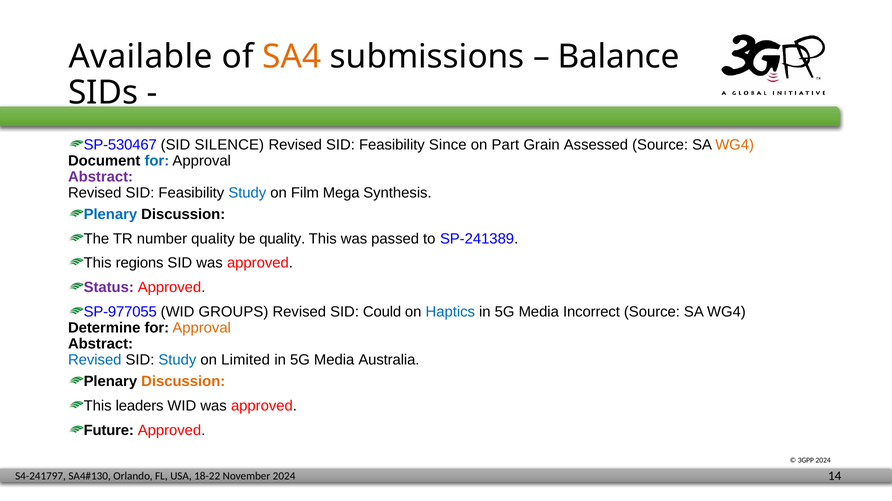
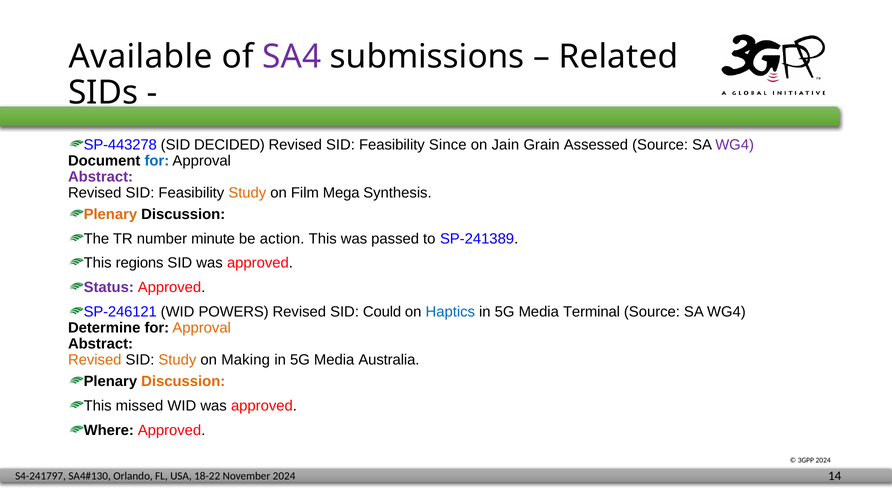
SA4 colour: orange -> purple (292, 57)
Balance: Balance -> Related (618, 57)
SP-530467: SP-530467 -> SP-443278 (120, 145)
SILENCE: SILENCE -> DECIDED (229, 145)
Part: Part -> Jain (505, 145)
WG4 colour: orange -> purple (735, 145)
Study colour: blue -> orange (247, 193)
Plenary colour: blue -> orange (110, 215)
number quality: quality -> minute (213, 239)
be quality: quality -> action (282, 239)
SP-977055: SP-977055 -> SP-246121 (120, 312)
GROUPS: GROUPS -> POWERS (234, 312)
Incorrect: Incorrect -> Terminal (592, 312)
Revised colour: blue -> orange (95, 360)
Study colour: blue -> orange (177, 360)
Limited: Limited -> Making (246, 360)
leaders: leaders -> missed (140, 406)
Future: Future -> Where (109, 431)
